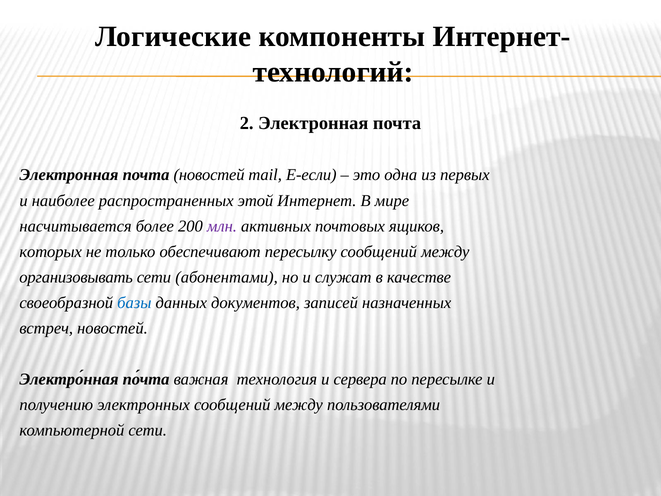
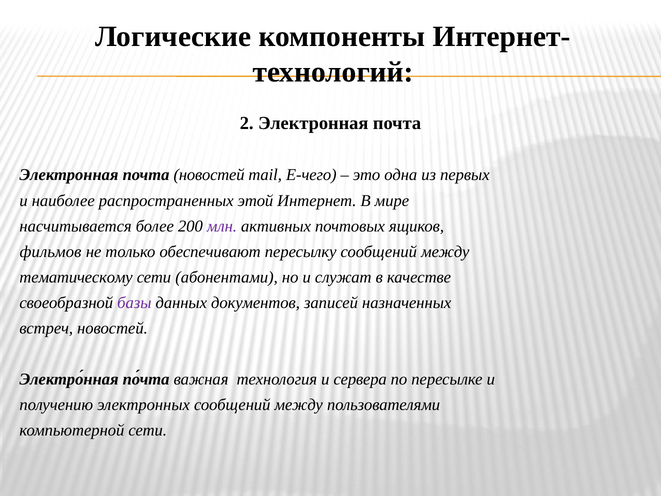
E-если: E-если -> E-чего (311, 175)
которых: которых -> фильмов (51, 252)
организовывать: организовывать -> тематическому (76, 277)
базы colour: blue -> purple (134, 303)
